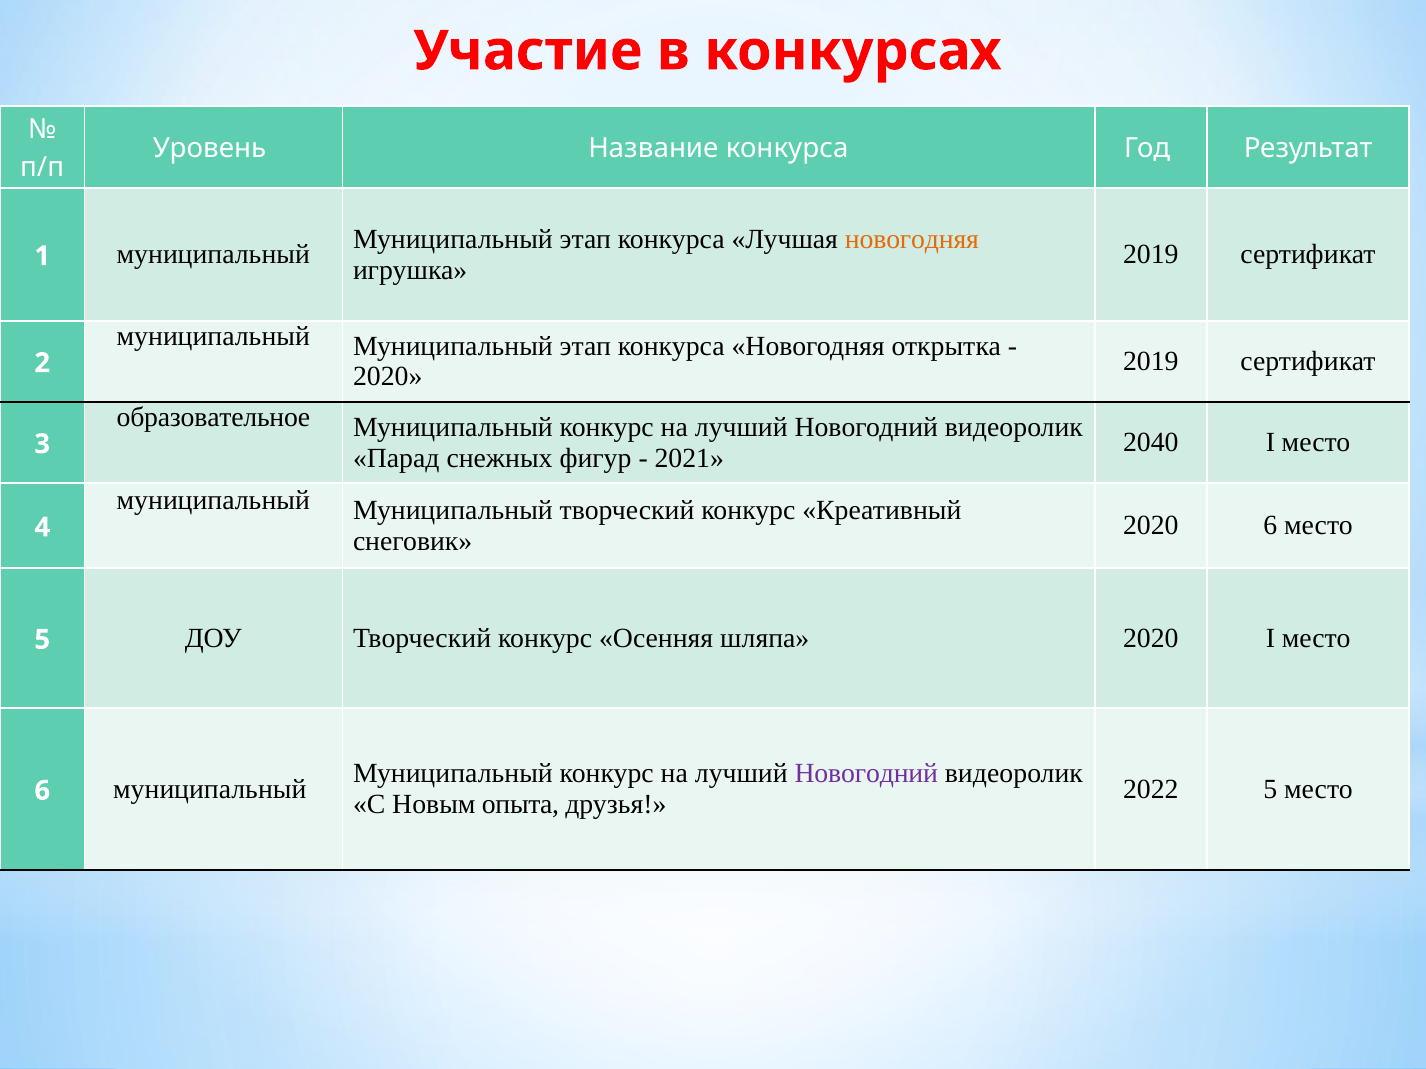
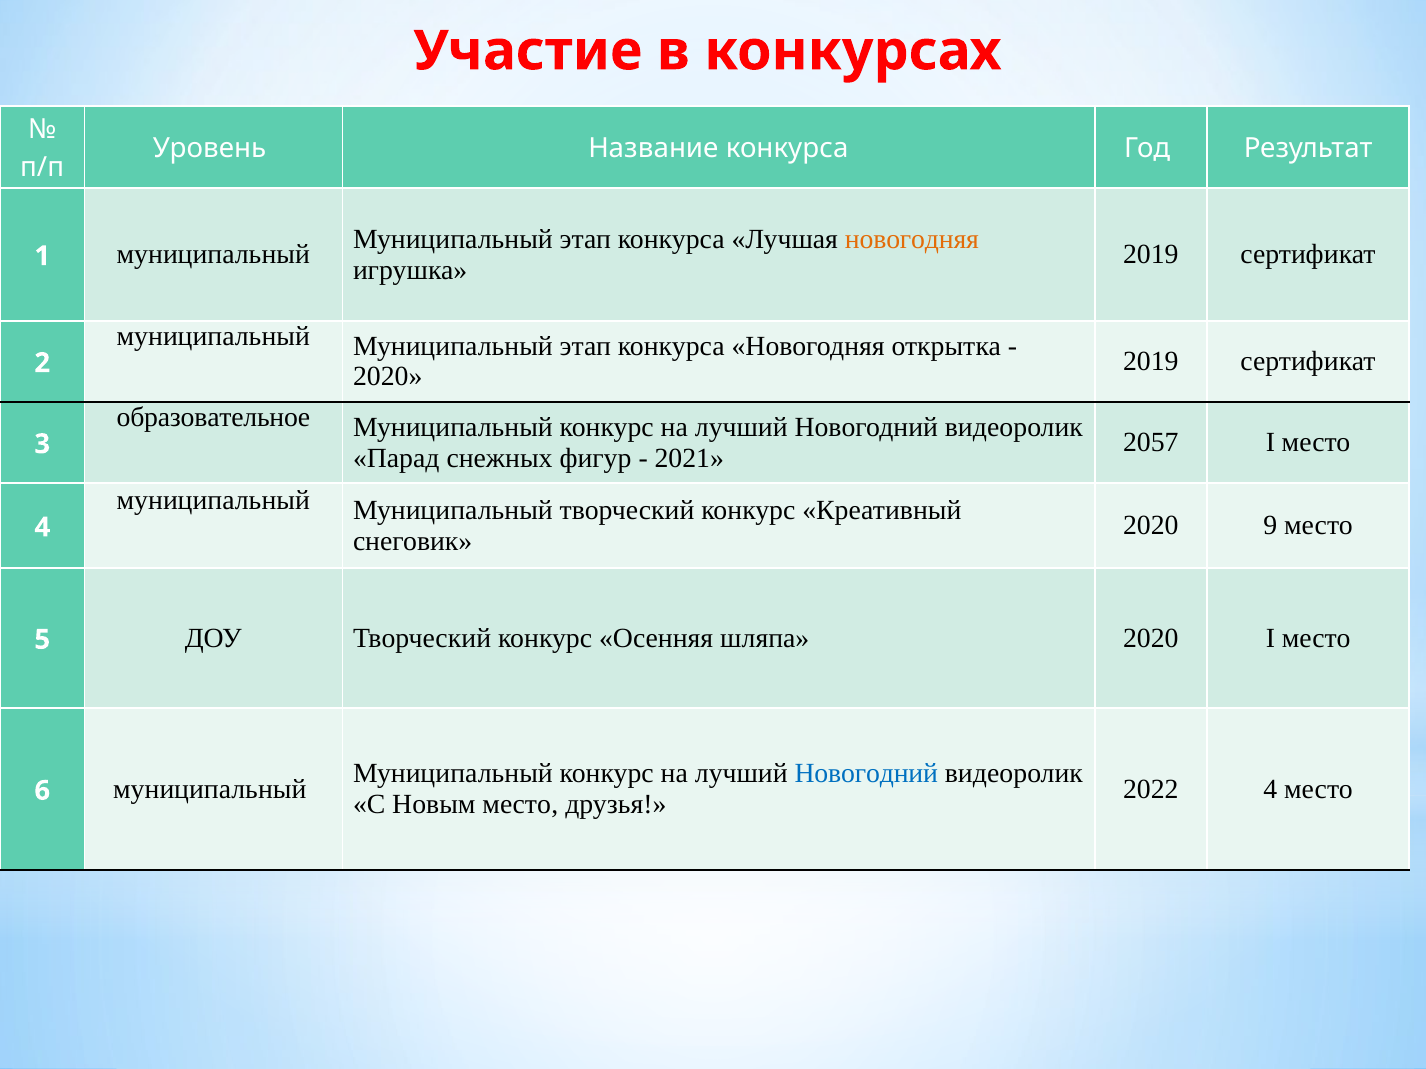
2040: 2040 -> 2057 (1151, 443)
2020 6: 6 -> 9 (1270, 526)
Новогодний colour: purple -> blue (866, 774)
2022 5: 5 -> 4 (1270, 790)
Новым опыта: опыта -> место (520, 805)
